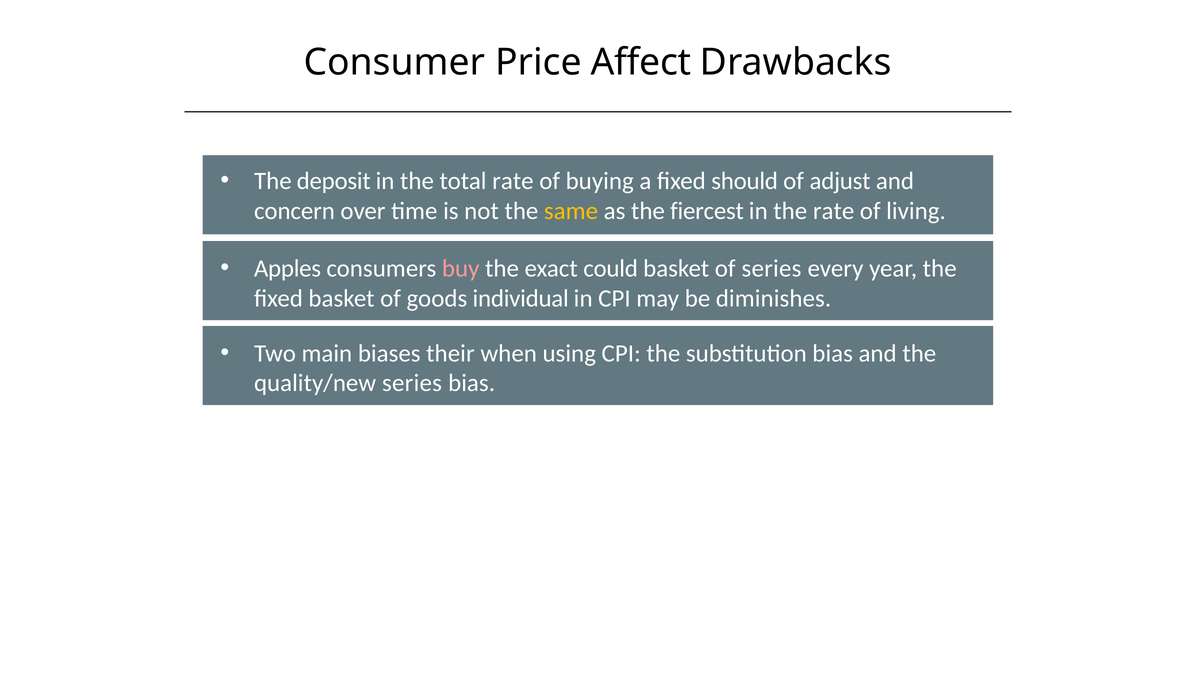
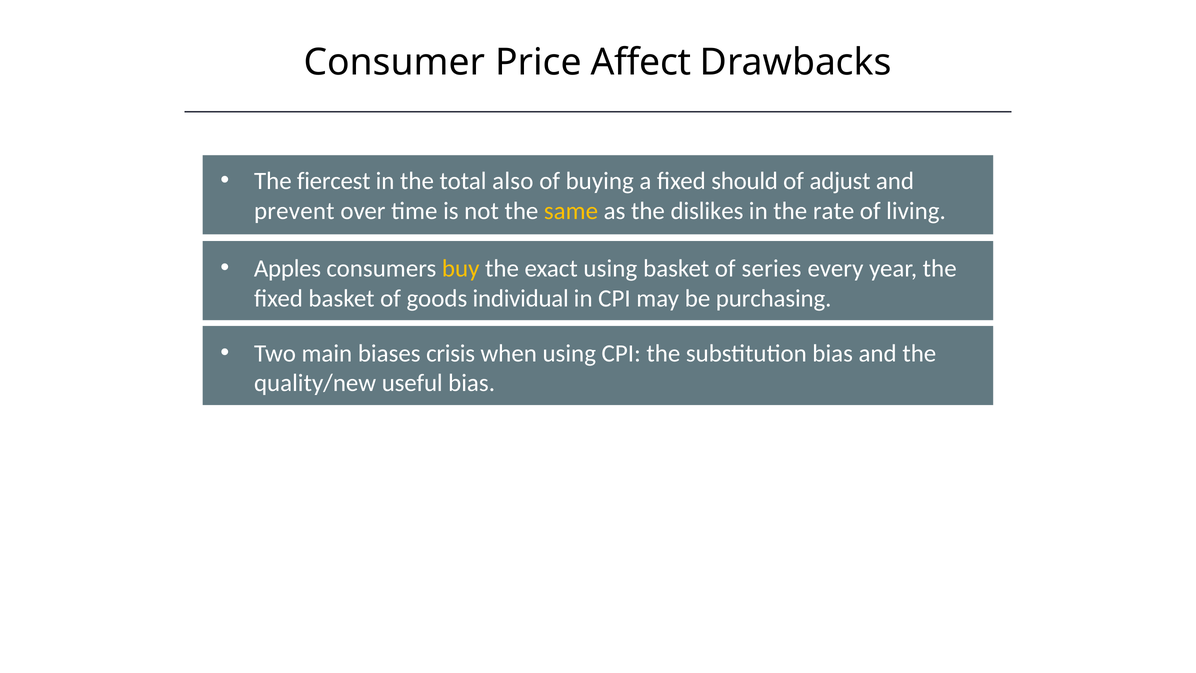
deposit: deposit -> fiercest (334, 181)
total rate: rate -> also (513, 181)
concern: concern -> prevent (294, 211)
fiercest: fiercest -> dislikes (707, 211)
buy colour: pink -> yellow (461, 268)
exact could: could -> using (610, 268)
diminishes: diminishes -> purchasing (774, 298)
their: their -> crisis (451, 353)
quality/new series: series -> useful (412, 383)
